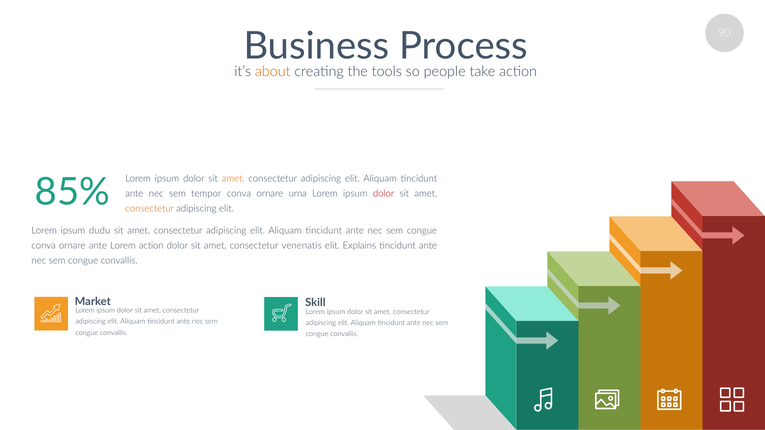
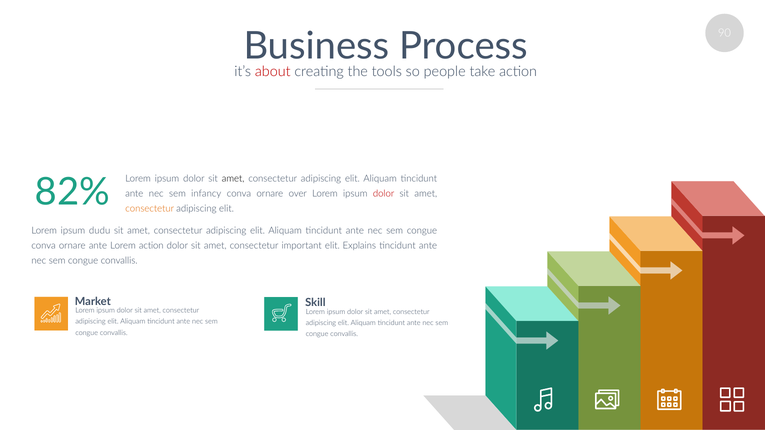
about colour: orange -> red (273, 71)
85%: 85% -> 82% (72, 192)
amet colour: orange -> black (233, 179)
tempor: tempor -> infancy (206, 194)
urna: urna -> over (298, 194)
venenatis: venenatis -> important (302, 246)
